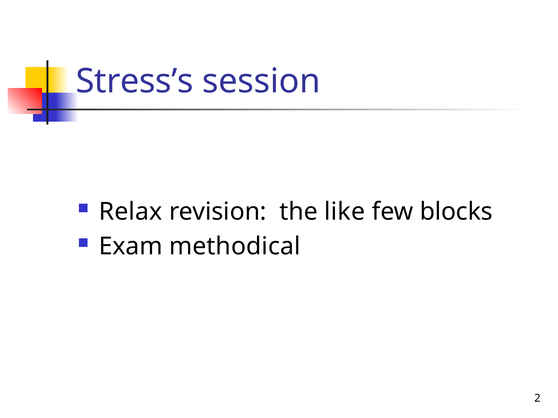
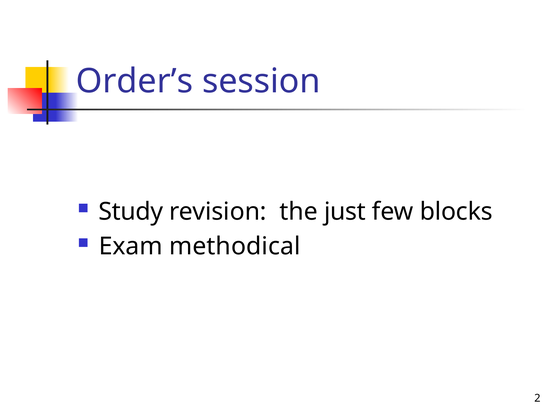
Stress’s: Stress’s -> Order’s (135, 81)
Relax: Relax -> Study (131, 212)
like: like -> just (345, 212)
